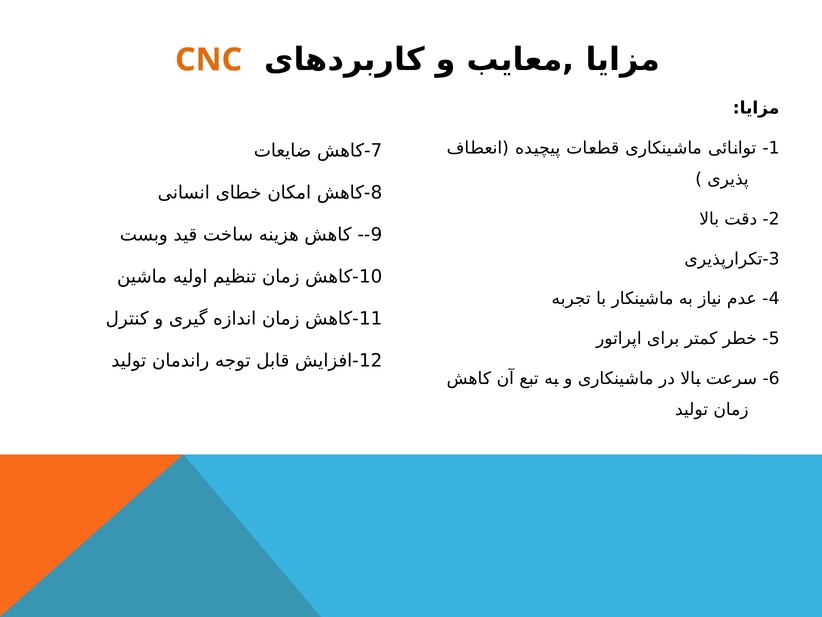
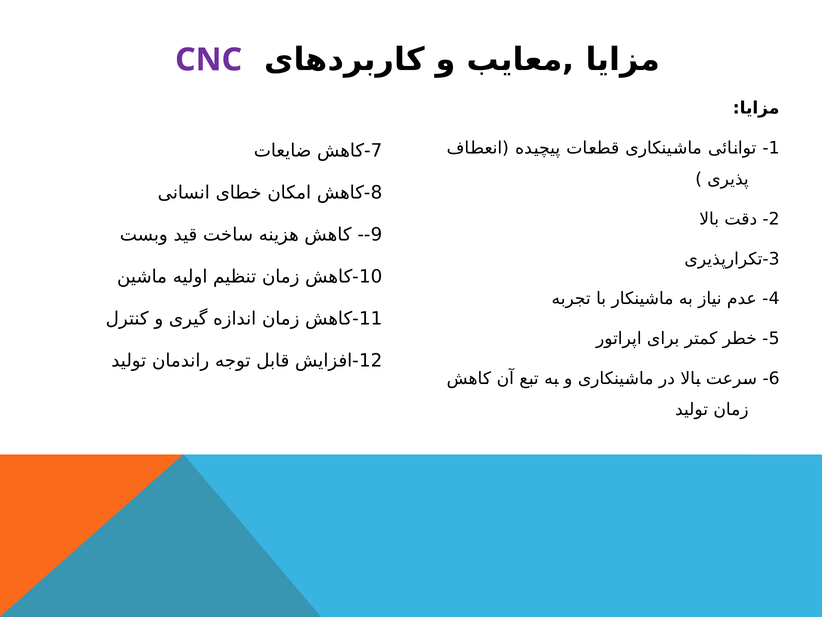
CNC colour: orange -> purple (209, 60)
